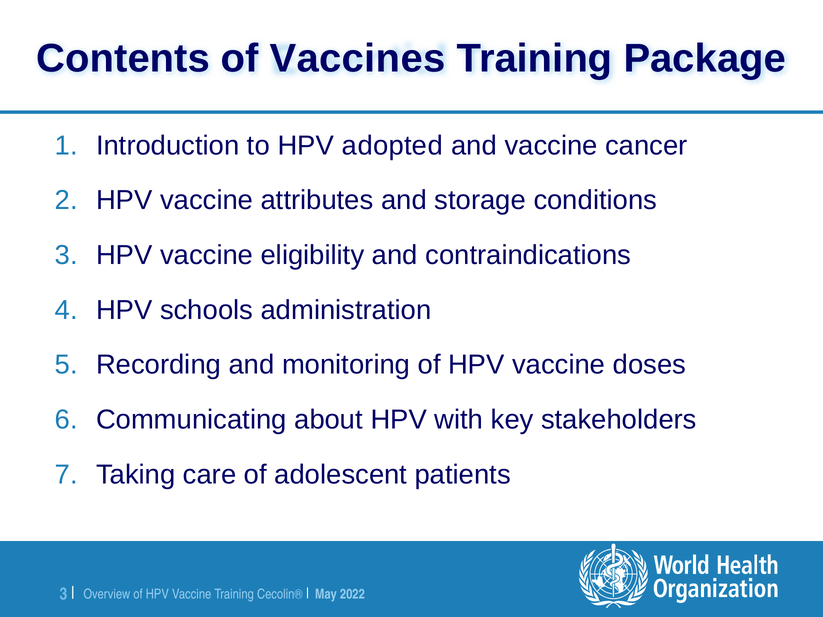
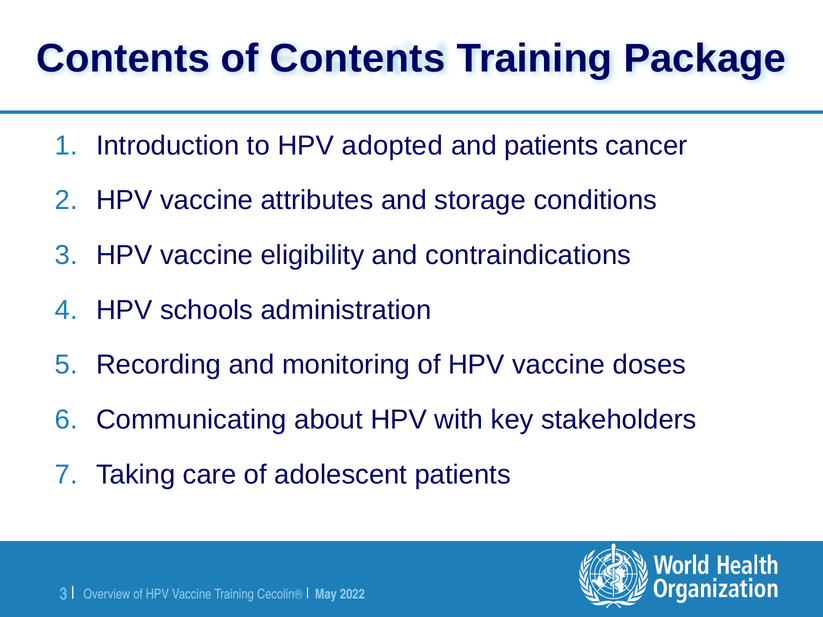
of Vaccines: Vaccines -> Contents (358, 58)
and vaccine: vaccine -> patients (551, 146)
